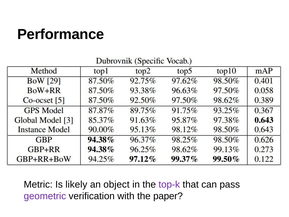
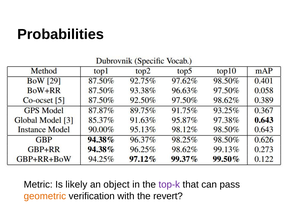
Performance: Performance -> Probabilities (61, 34)
geometric colour: purple -> orange (45, 196)
paper: paper -> revert (168, 196)
